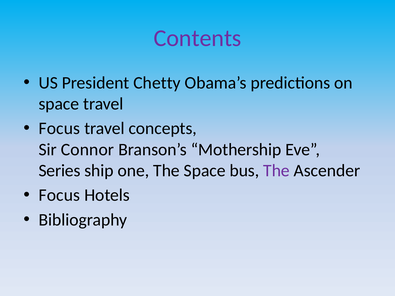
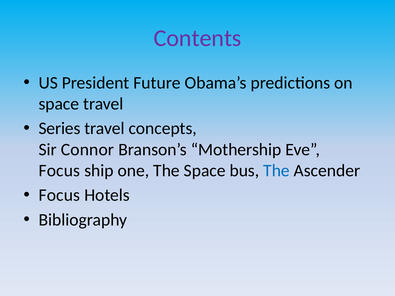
Chetty: Chetty -> Future (157, 83)
Focus: Focus -> Series (59, 129)
Series: Series -> Focus (59, 171)
The colour: purple -> blue (276, 171)
